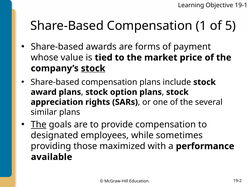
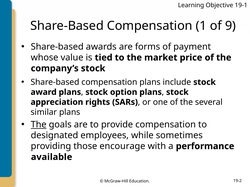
5: 5 -> 9 (230, 26)
stock underline: present -> none (93, 69)
maximized: maximized -> encourage (122, 147)
